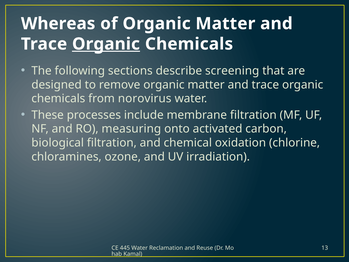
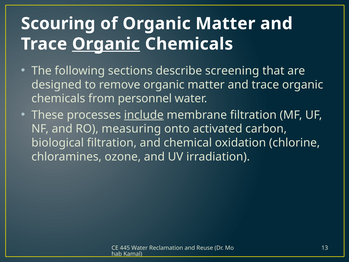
Whereas: Whereas -> Scouring (58, 24)
norovirus: norovirus -> personnel (145, 99)
include underline: none -> present (144, 115)
